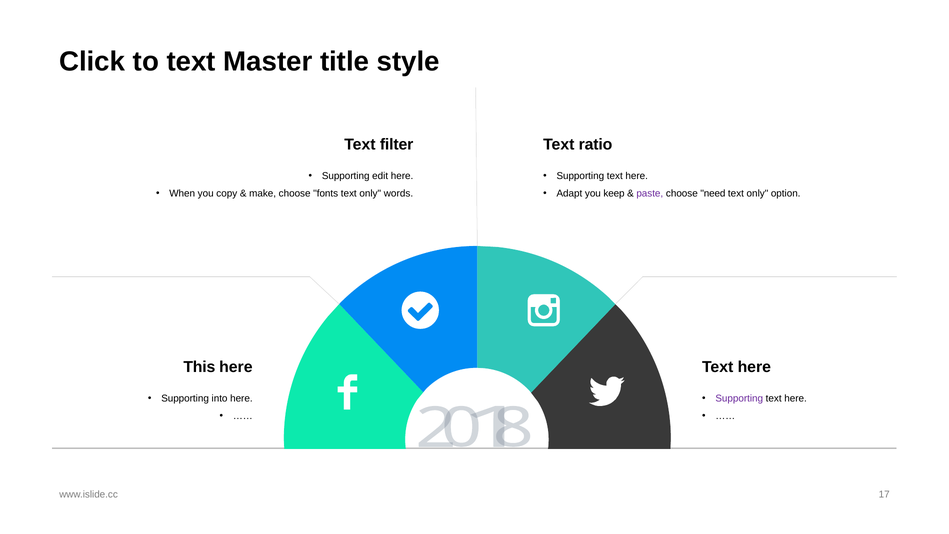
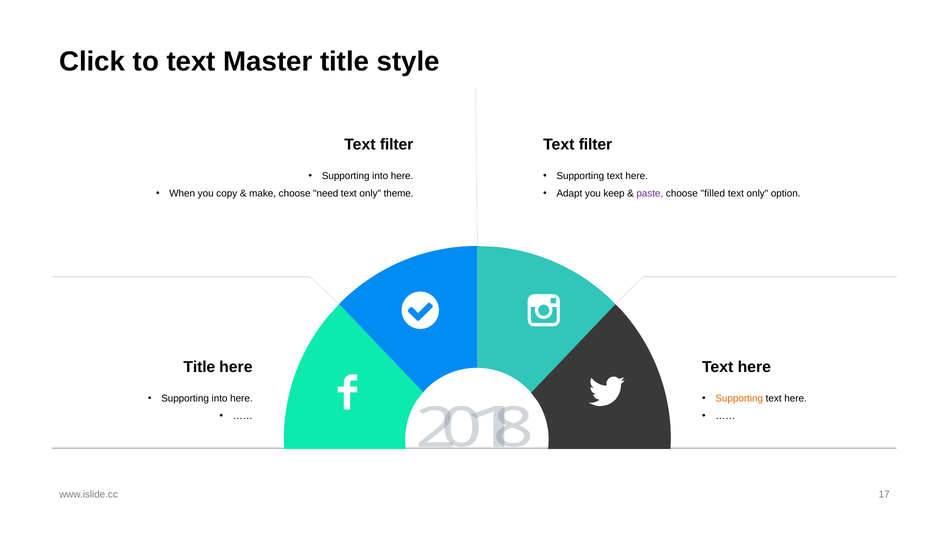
ratio: ratio -> filter (595, 145)
edit: edit -> into (380, 176)
fonts: fonts -> need (326, 194)
words: words -> theme (399, 194)
need: need -> filled (713, 194)
This: This -> Title (199, 367)
Supporting colour: purple -> orange (739, 398)
